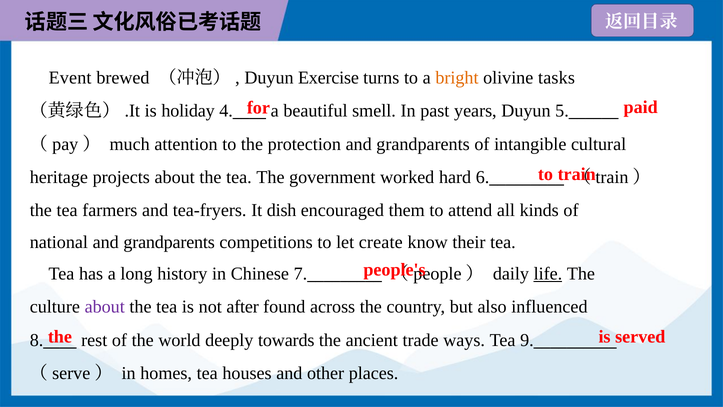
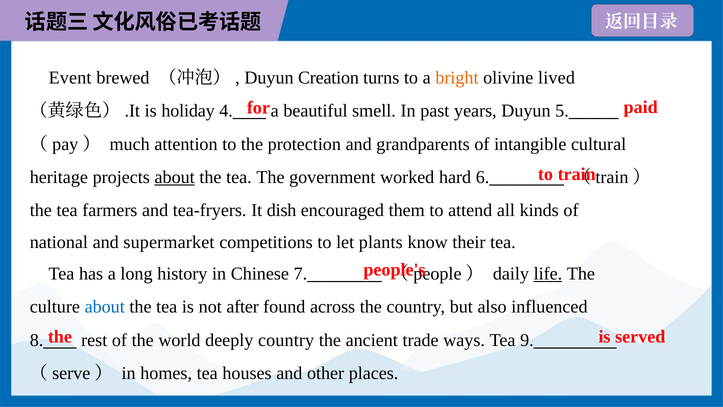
Exercise: Exercise -> Creation (328, 78)
tasks: tasks -> lived (557, 78)
about underline: none -> present (175, 177)
national and grandparents: grandparents -> supermarket (169, 242)
create: create -> plants (381, 242)
about colour: purple -> blue (105, 307)
deeply towards: towards -> country (286, 340)
